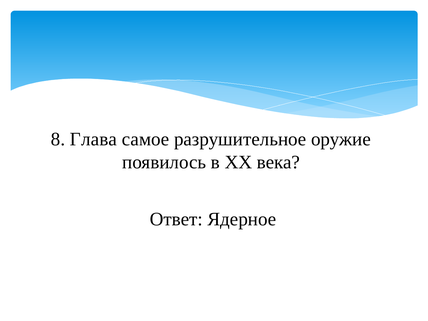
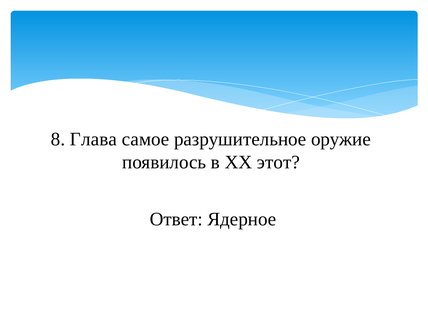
века: века -> этот (278, 162)
